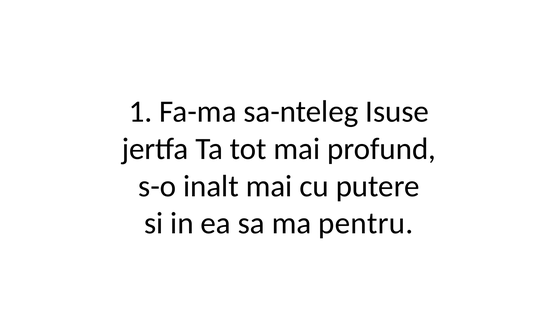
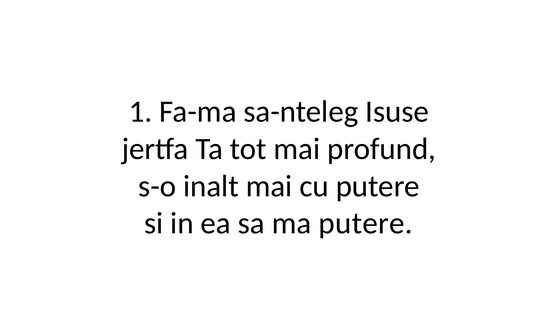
ma pentru: pentru -> putere (366, 223)
